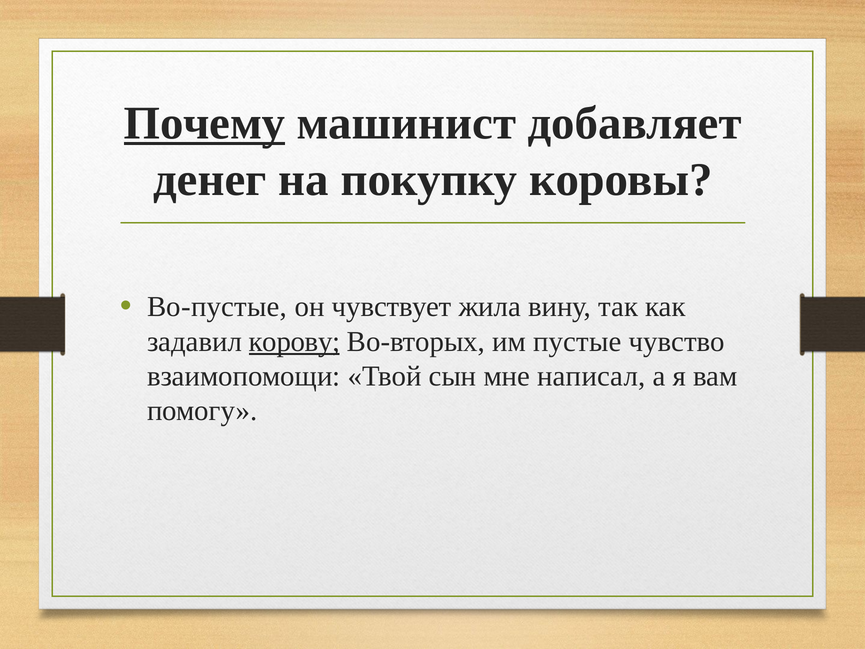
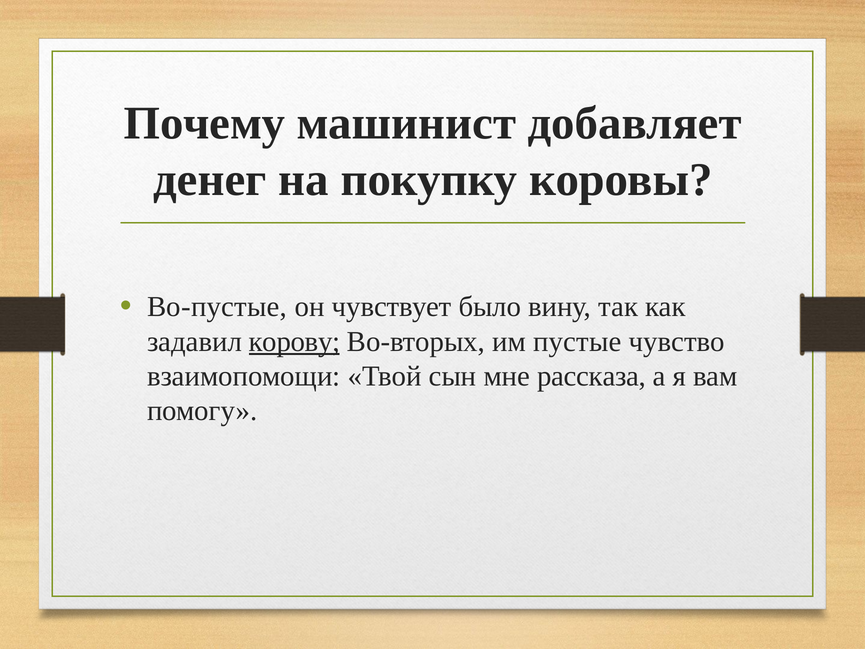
Почему underline: present -> none (205, 123)
жила: жила -> было (490, 307)
написал: написал -> рассказа (592, 376)
